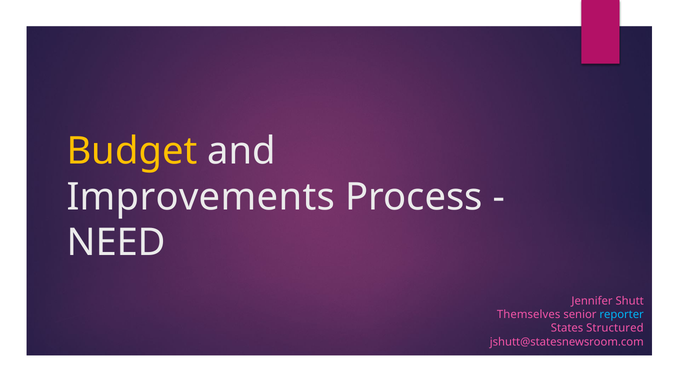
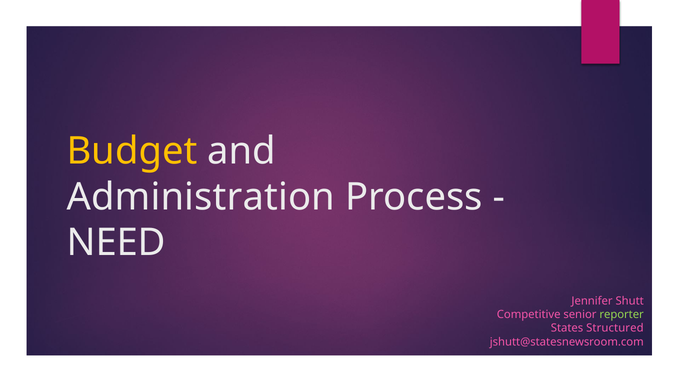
Improvements: Improvements -> Administration (201, 197)
Themselves: Themselves -> Competitive (529, 315)
reporter colour: light blue -> light green (622, 315)
